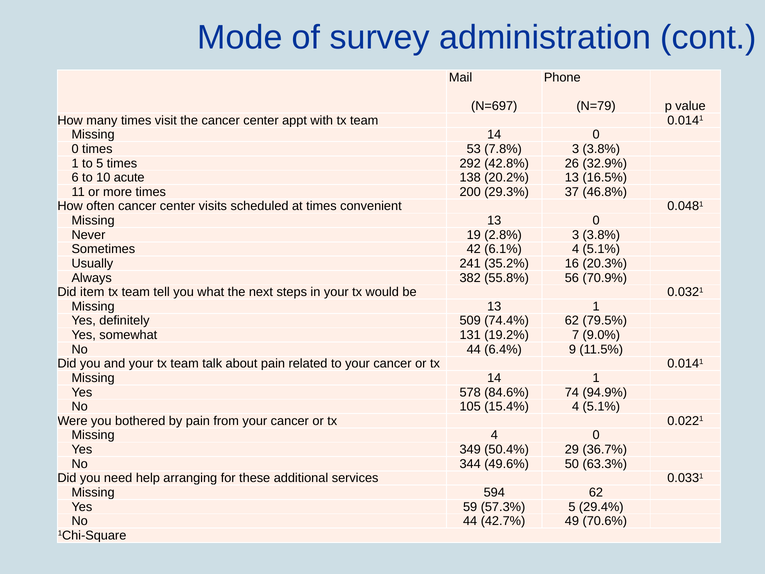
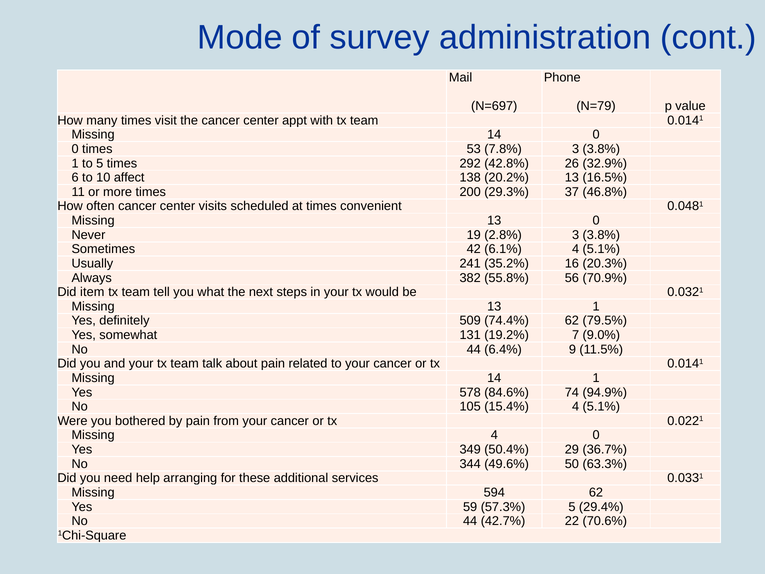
acute: acute -> affect (129, 178)
49: 49 -> 22 (572, 521)
